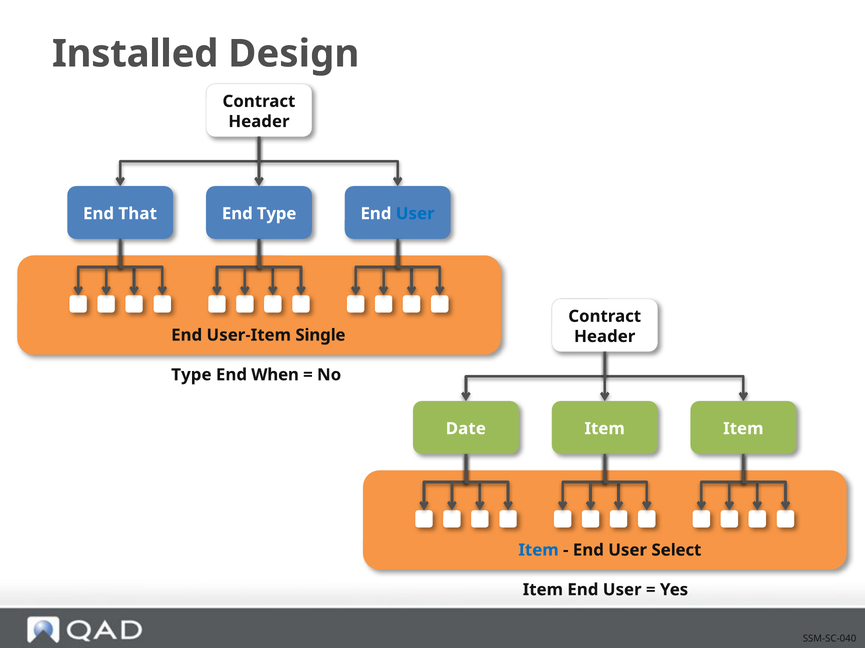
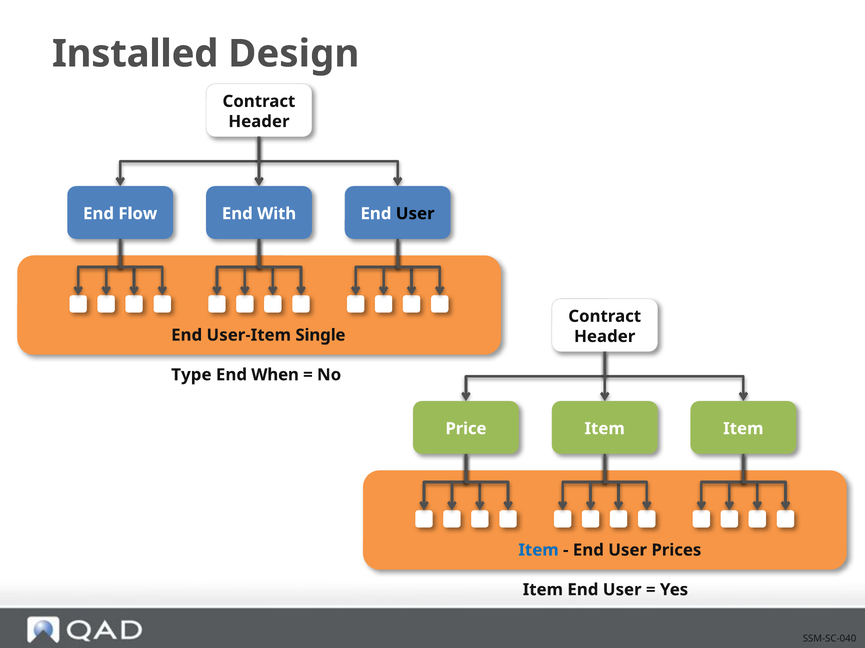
That: That -> Flow (138, 214)
End Type: Type -> With (277, 214)
User colour: blue -> black (415, 214)
Date: Date -> Price (466, 429)
Select: Select -> Prices (676, 551)
